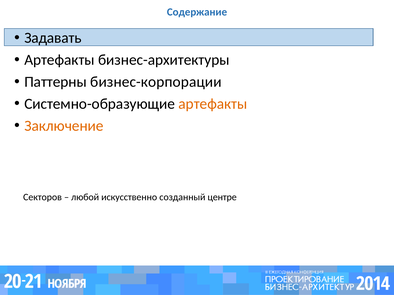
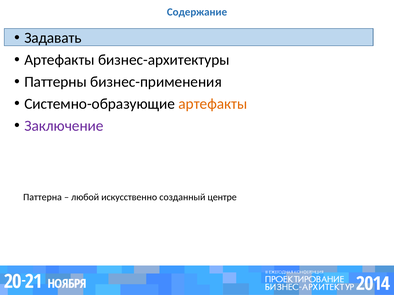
бизнес-корпорации: бизнес-корпорации -> бизнес-применения (156, 82)
Заключение colour: orange -> purple (64, 126)
Секторов: Секторов -> Паттерна (42, 197)
